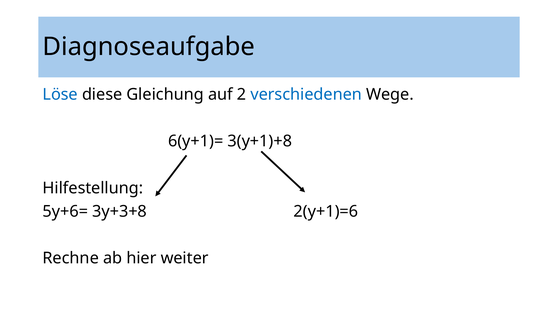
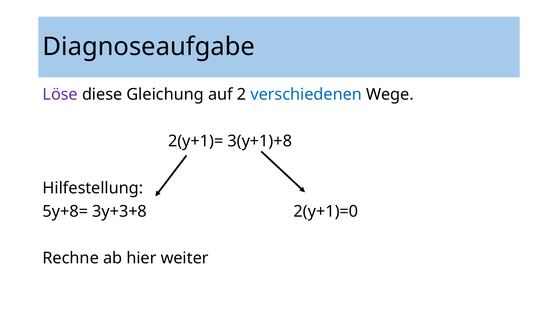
Löse colour: blue -> purple (60, 94)
6(y+1)=: 6(y+1)= -> 2(y+1)= (196, 141)
5y+6=: 5y+6= -> 5y+8= (65, 211)
2(y+1)=6: 2(y+1)=6 -> 2(y+1)=0 (326, 211)
